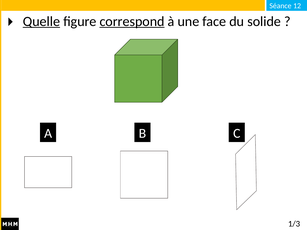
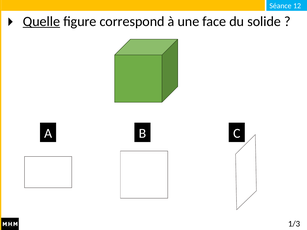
correspond underline: present -> none (132, 21)
